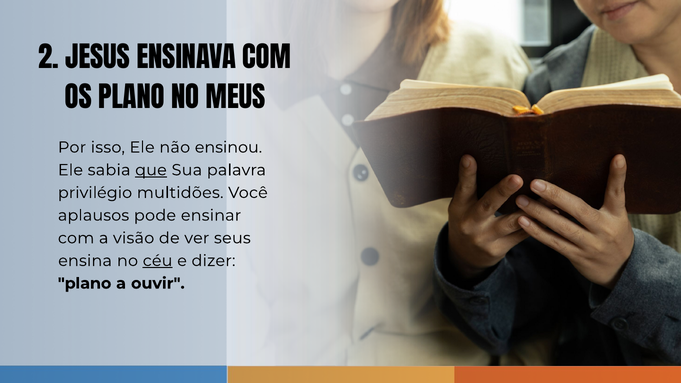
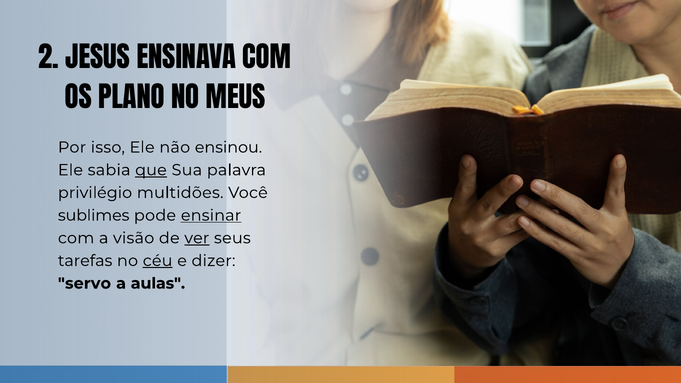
aplausos: aplausos -> sublimes (94, 215)
ensinar underline: none -> present (211, 215)
ver underline: none -> present (197, 238)
ensina: ensina -> tarefas (85, 261)
plano: plano -> servo (84, 283)
ouvir: ouvir -> aulas (158, 283)
